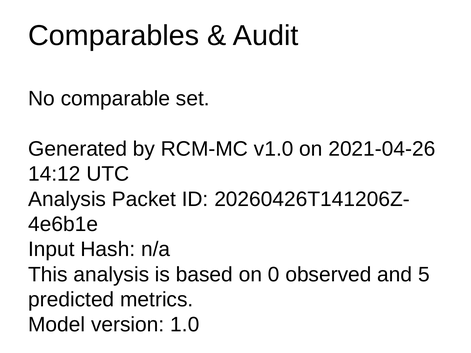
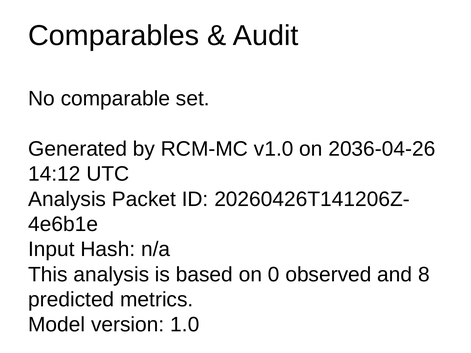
2021-04-26: 2021-04-26 -> 2036-04-26 (382, 149)
5: 5 -> 8 (424, 275)
